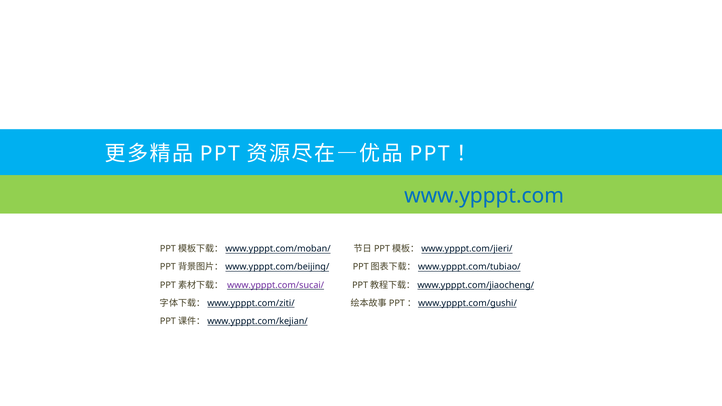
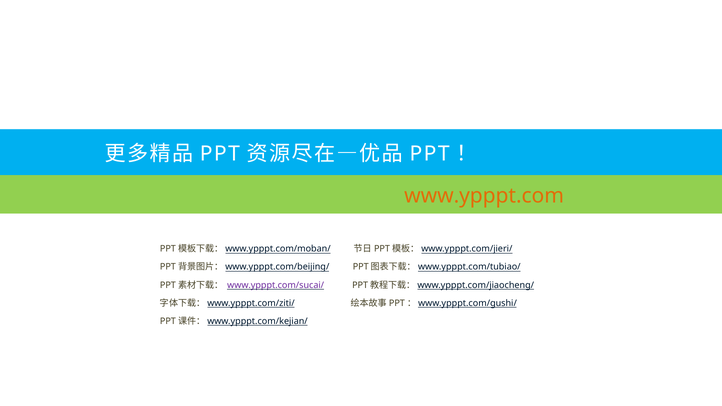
www.ypppt.com colour: blue -> orange (484, 196)
